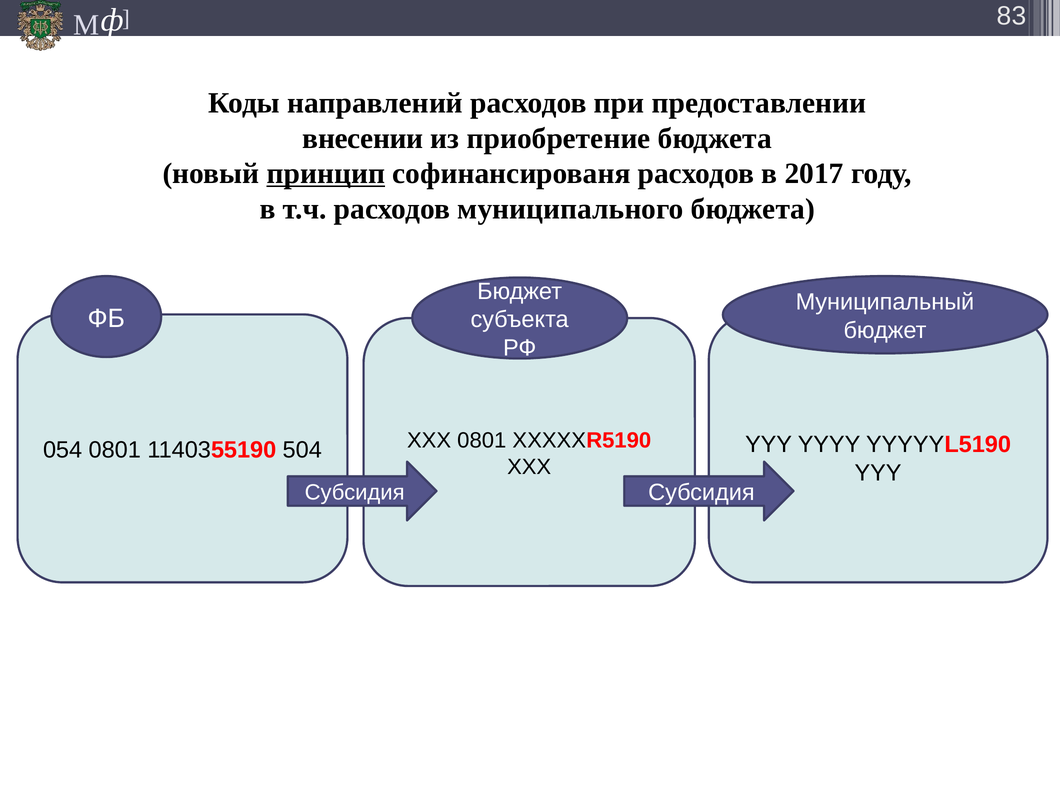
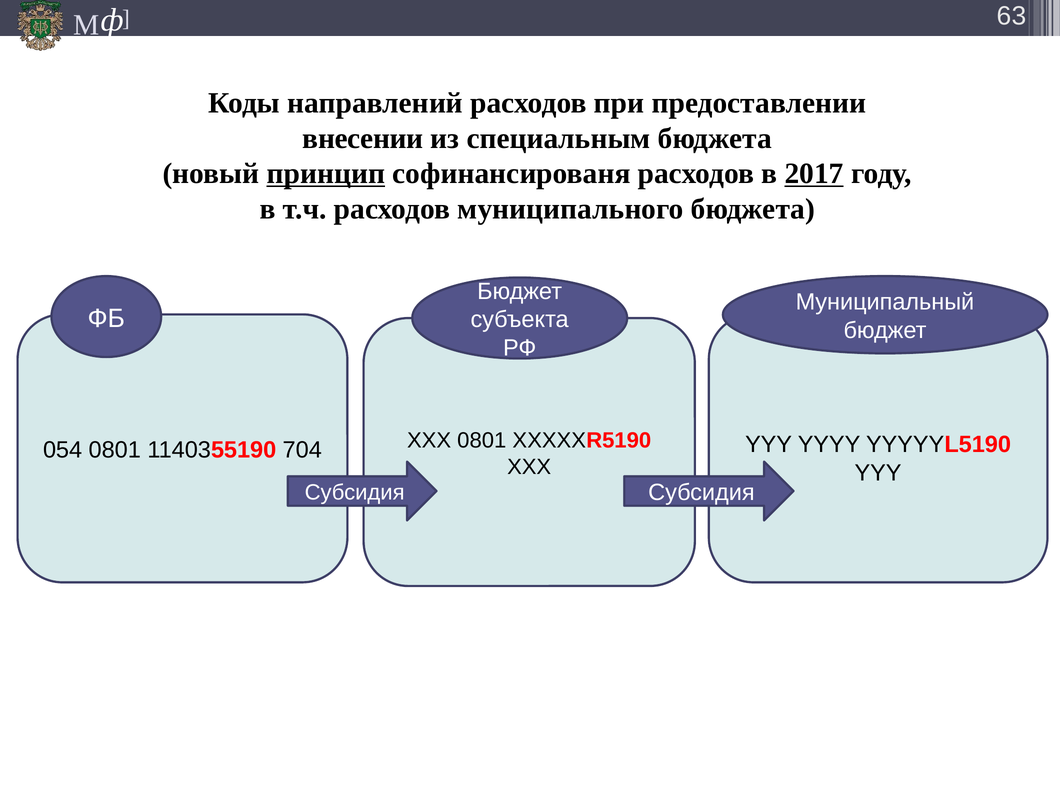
83: 83 -> 63 (1012, 16)
приобретение: приобретение -> специальным (559, 138)
2017 underline: none -> present (814, 174)
504: 504 -> 704 (302, 450)
